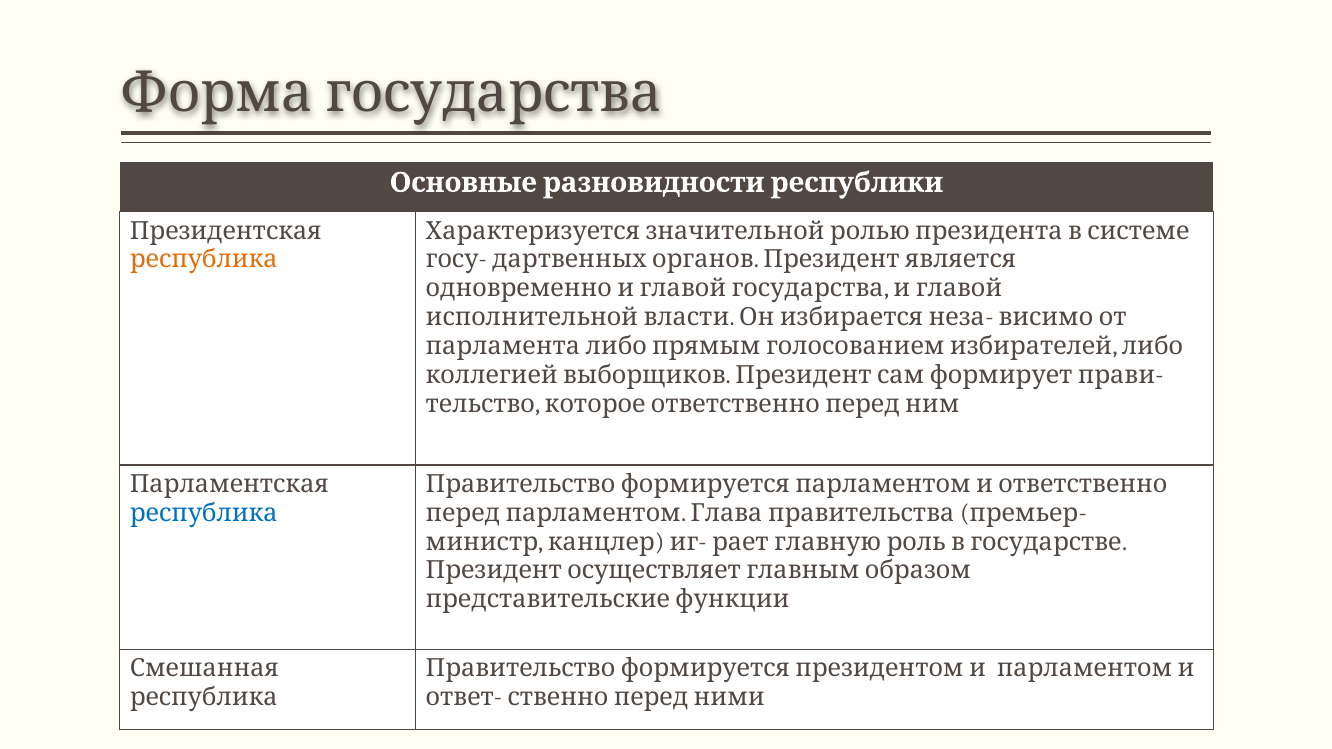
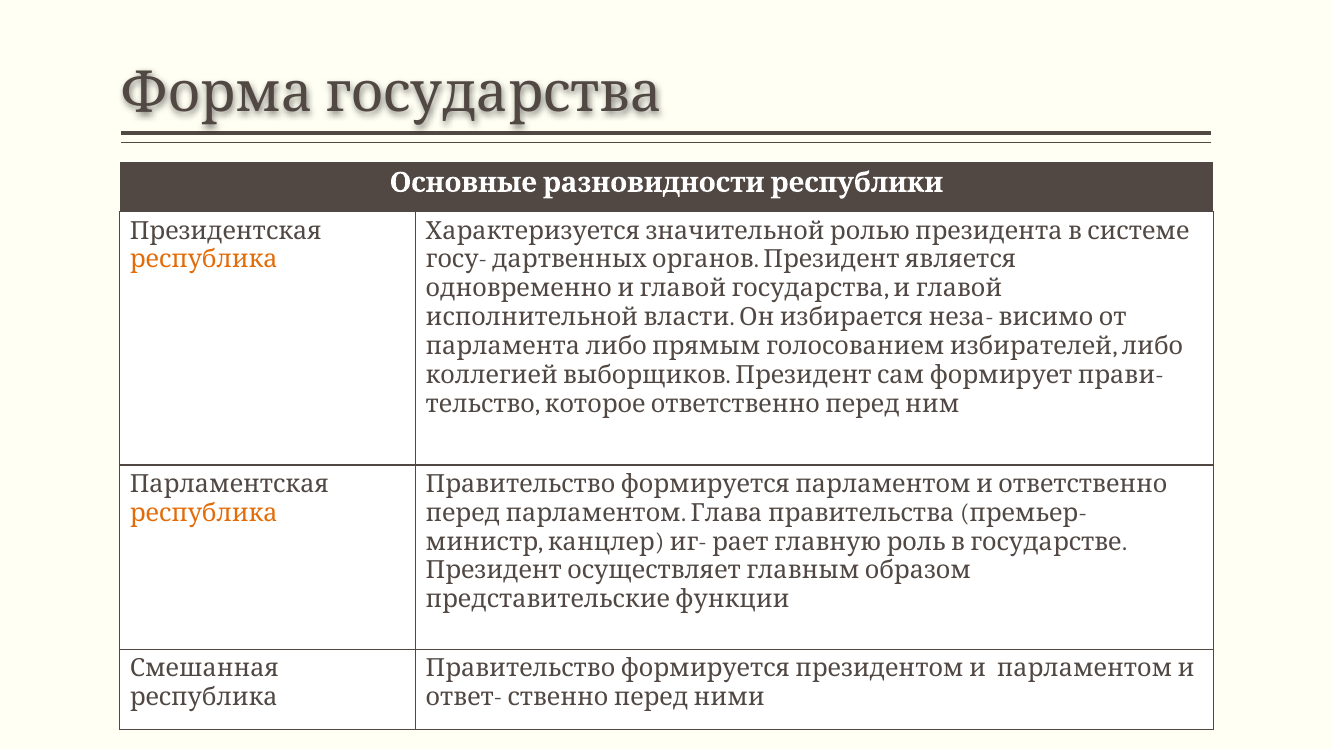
республика colour: blue -> orange (204, 513)
